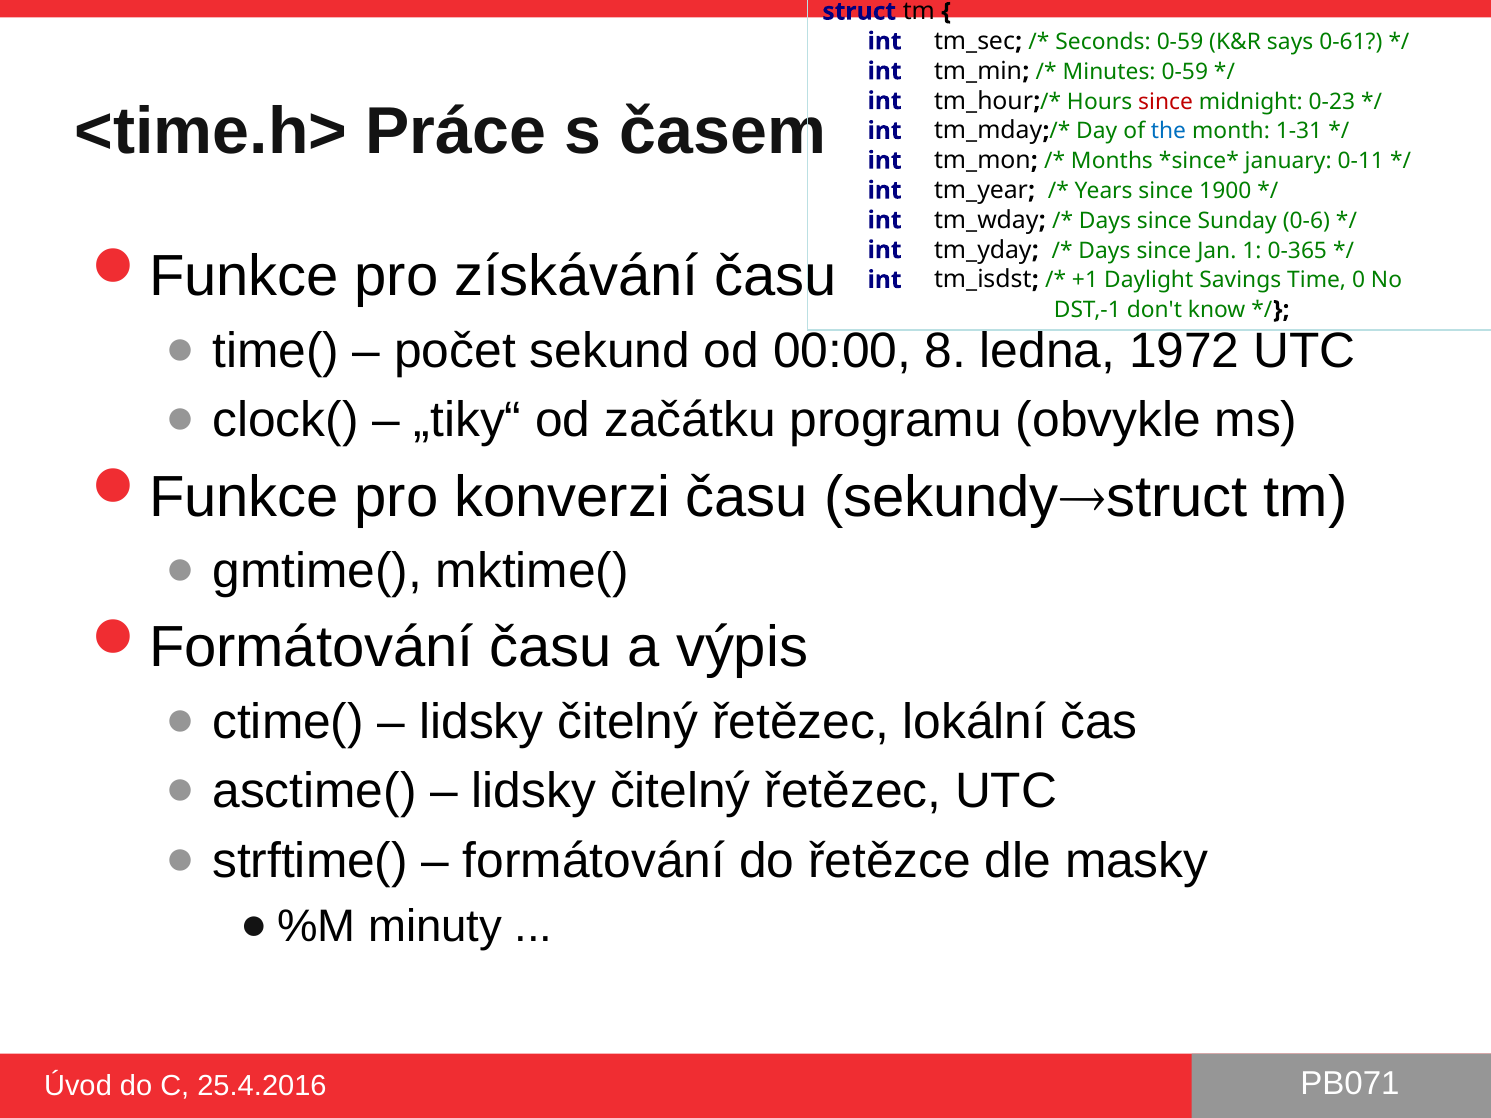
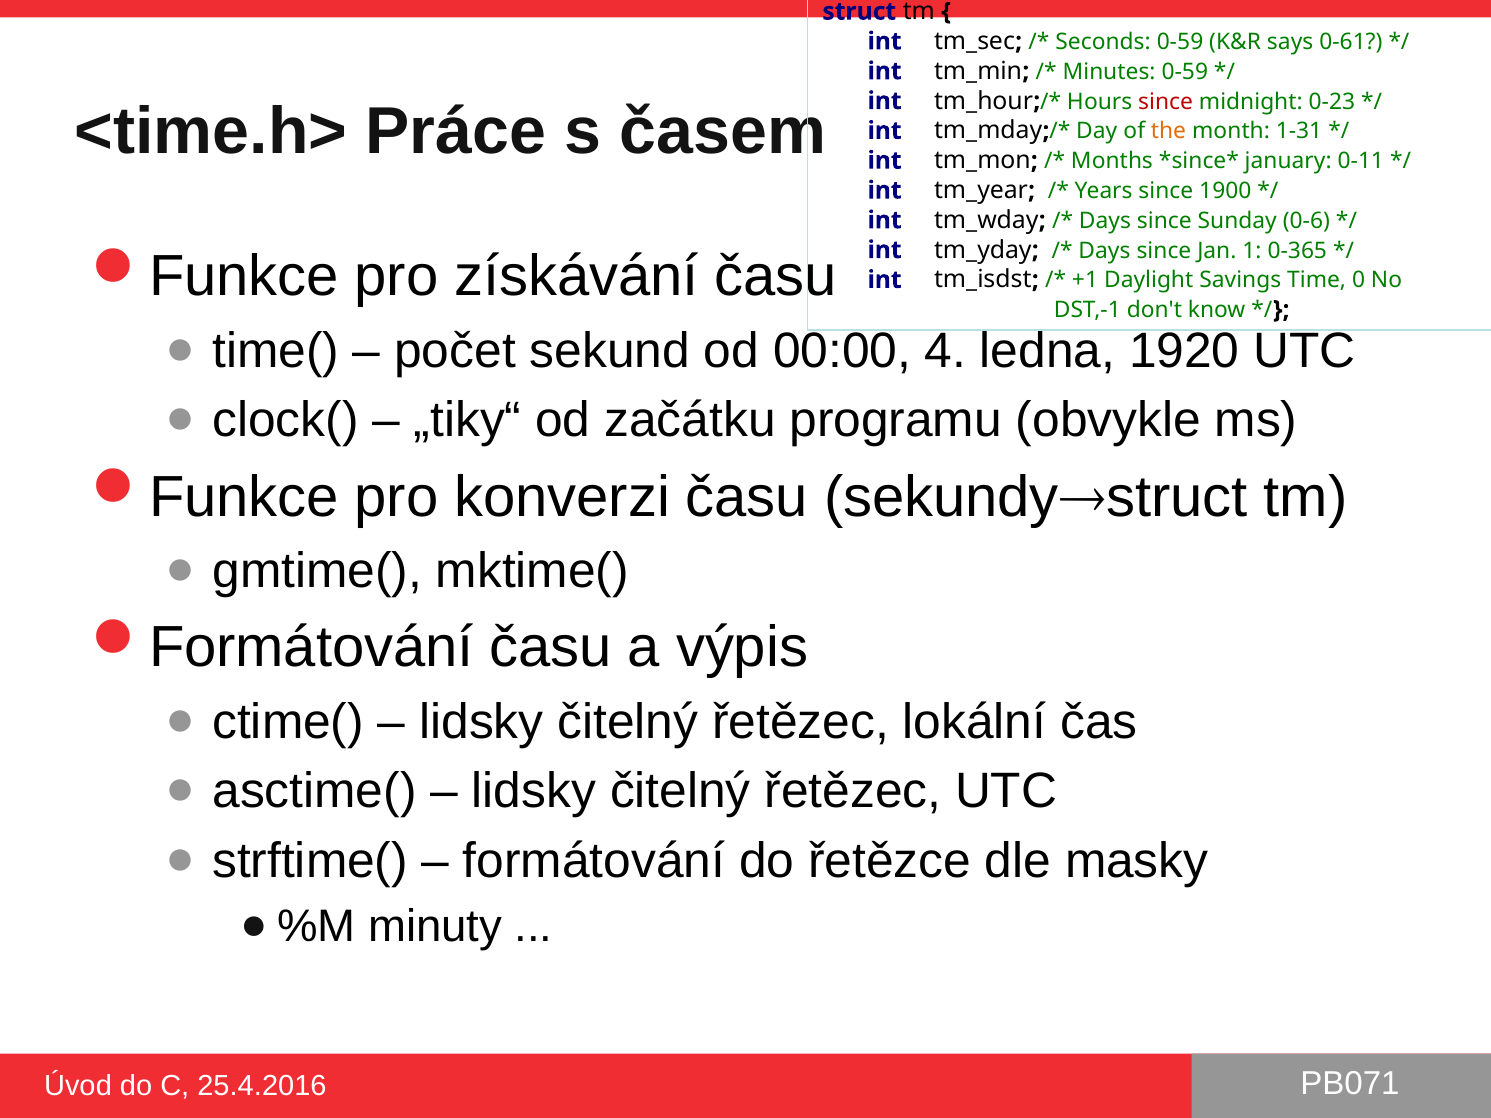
the colour: blue -> orange (1168, 131)
8: 8 -> 4 (946, 351)
1972: 1972 -> 1920 (1184, 351)
